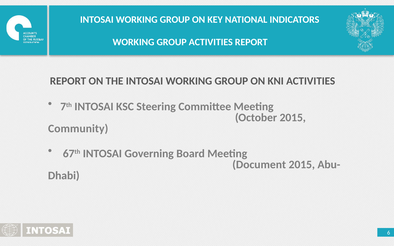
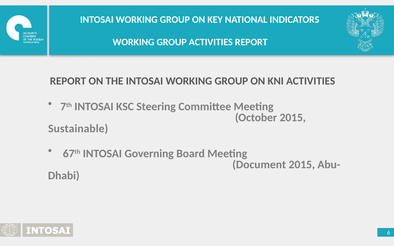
Community: Community -> Sustainable (78, 129)
